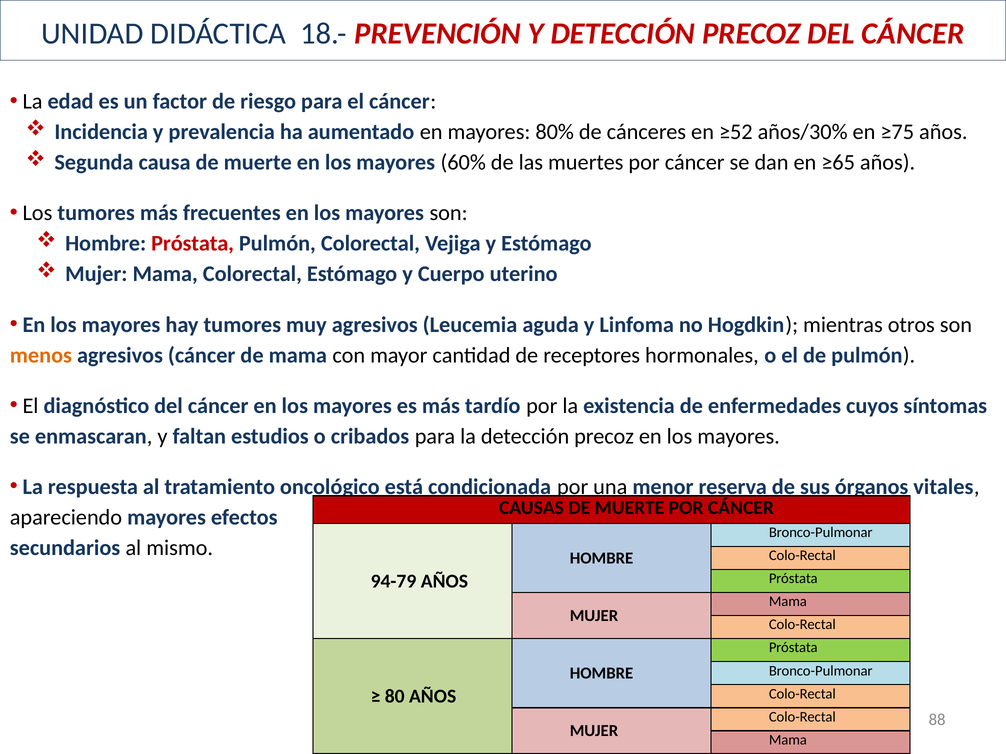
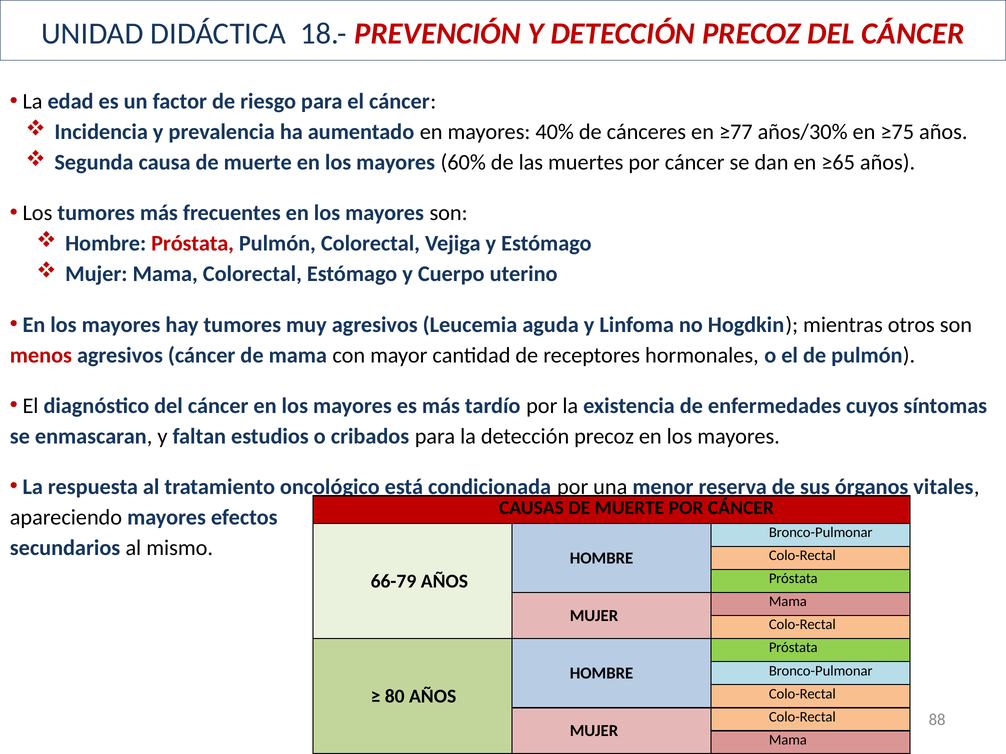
80%: 80% -> 40% (555, 132)
≥52: ≥52 -> ≥77 (736, 132)
menos colour: orange -> red (41, 355)
94-79: 94-79 -> 66-79 (393, 582)
